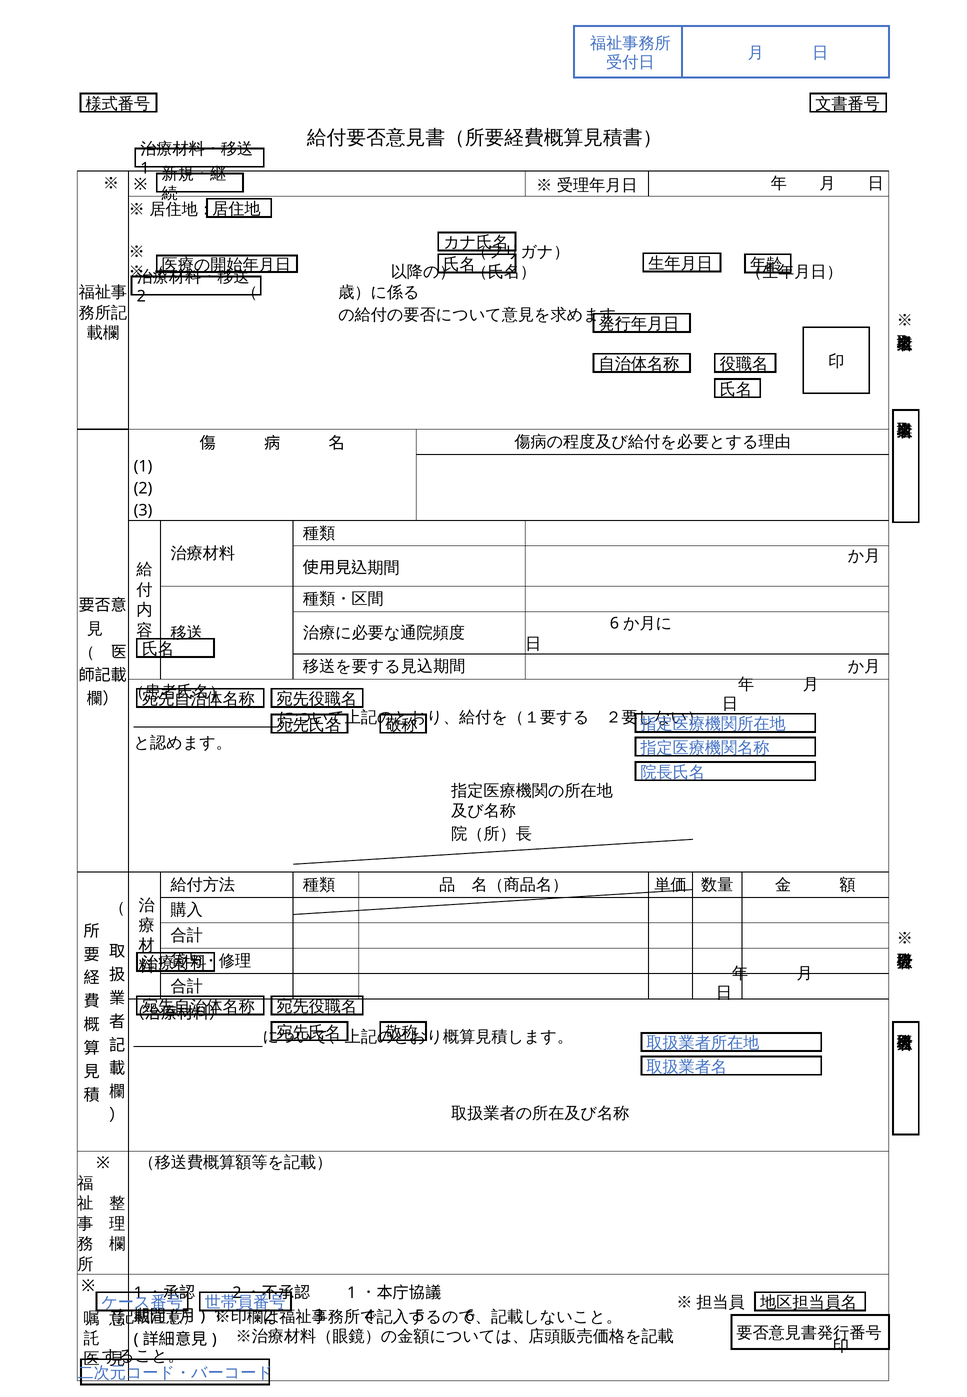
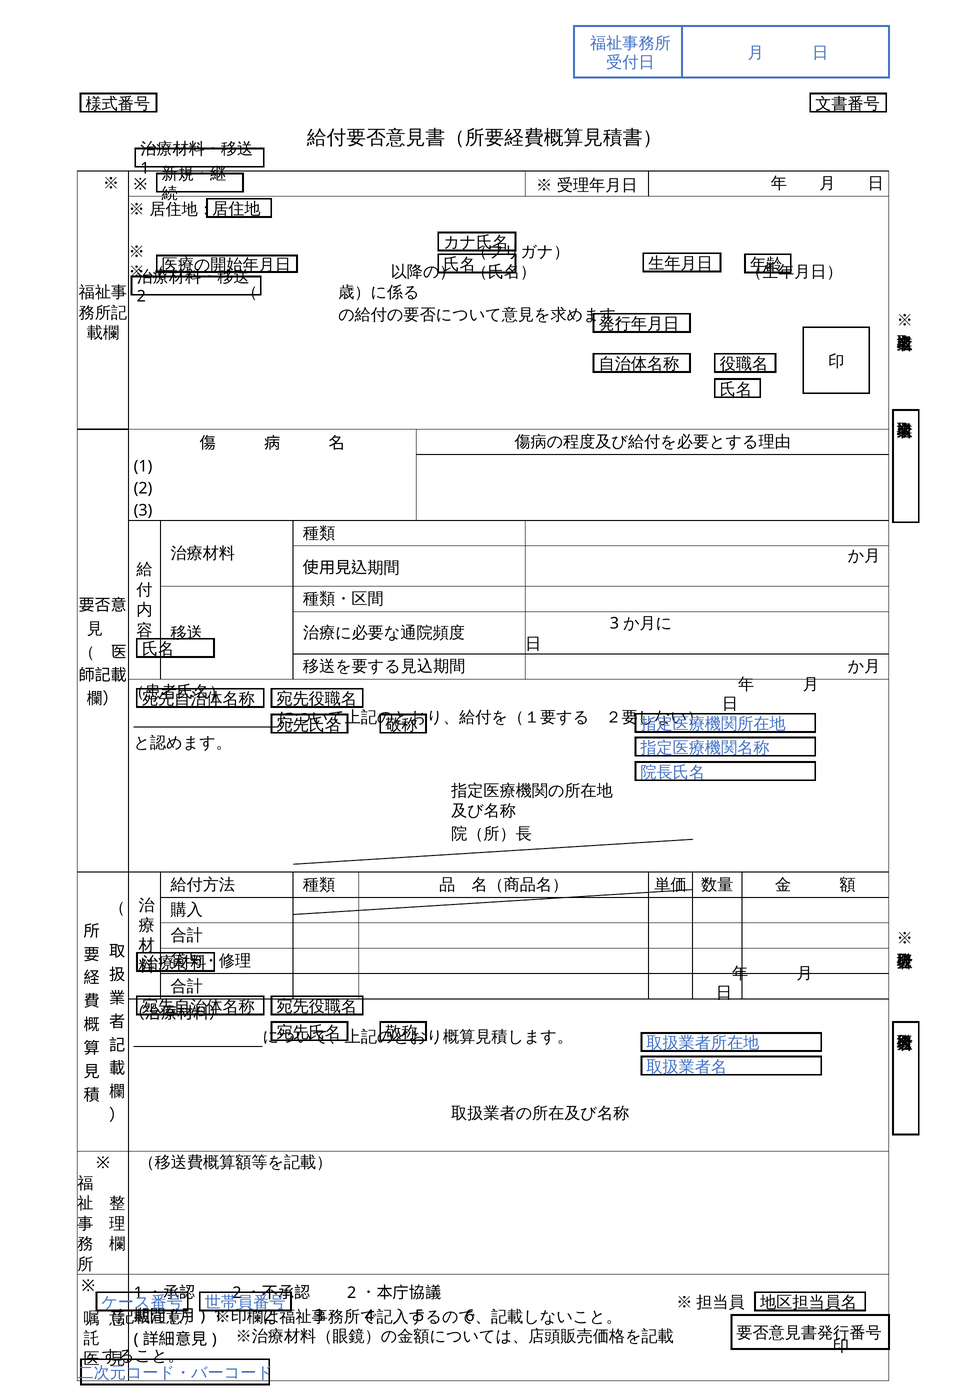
6: 6 -> 3 (614, 623)
1: 1 -> 2 (352, 1293)
